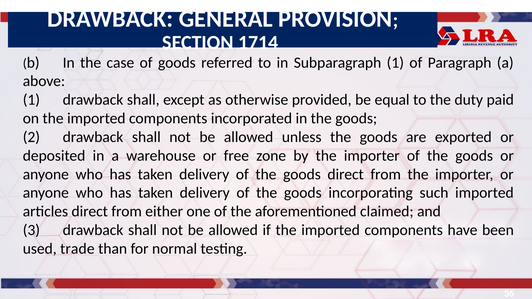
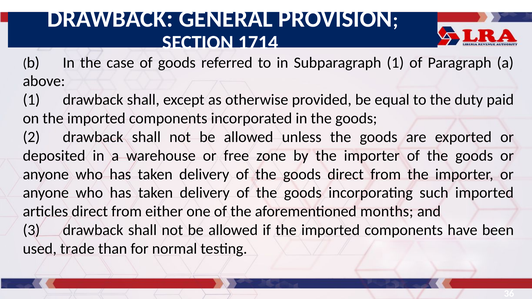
claimed: claimed -> months (387, 212)
